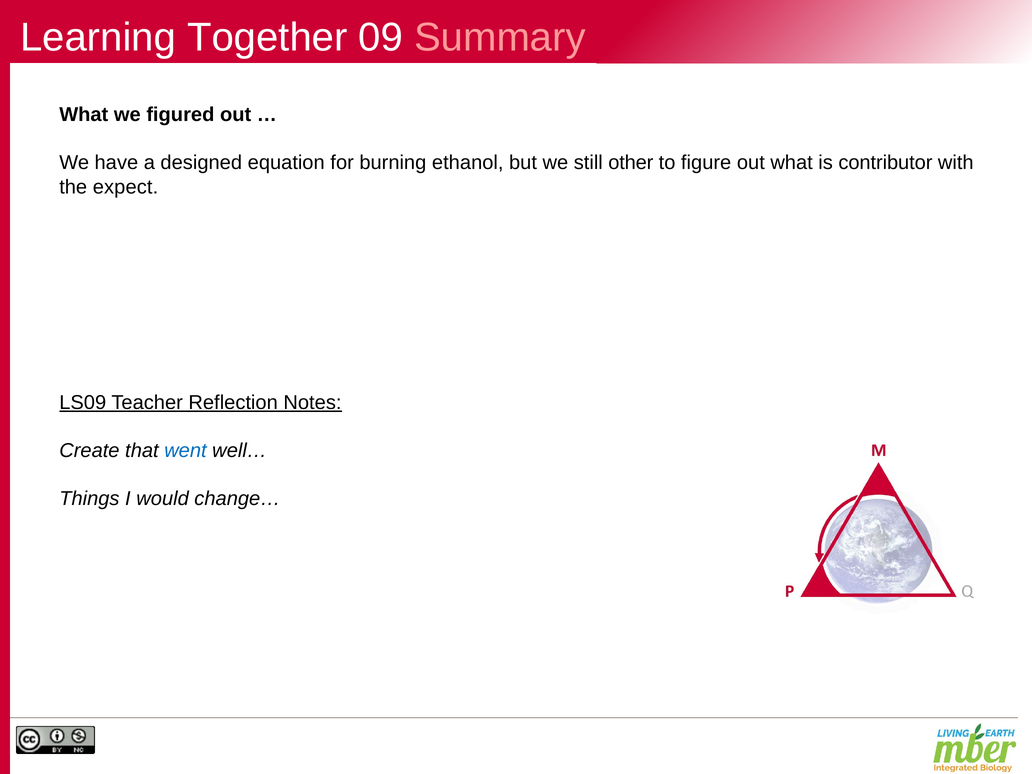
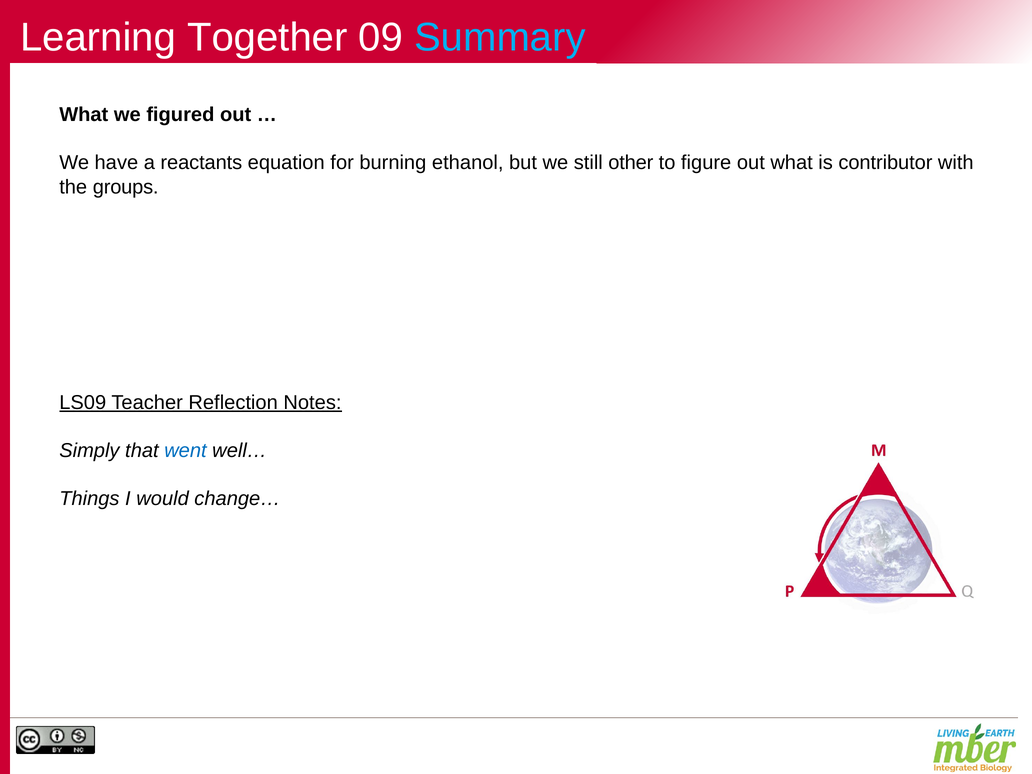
Summary colour: pink -> light blue (500, 37)
designed: designed -> reactants (201, 163)
expect: expect -> groups (126, 187)
Create: Create -> Simply (89, 451)
